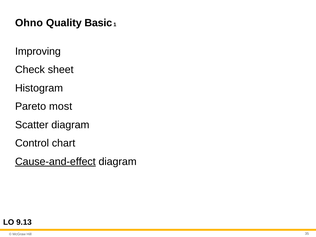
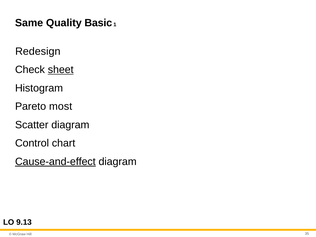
Ohno: Ohno -> Same (29, 23)
Improving: Improving -> Redesign (38, 51)
sheet underline: none -> present (61, 70)
